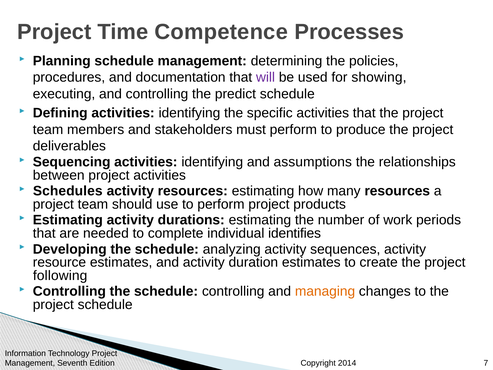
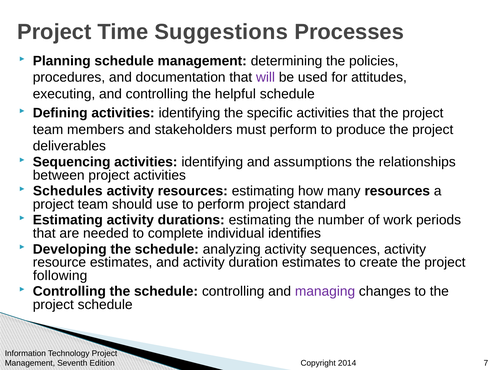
Competence: Competence -> Suggestions (221, 32)
showing: showing -> attitudes (379, 77)
predict: predict -> helpful (235, 94)
products: products -> standard (320, 204)
managing colour: orange -> purple (325, 291)
